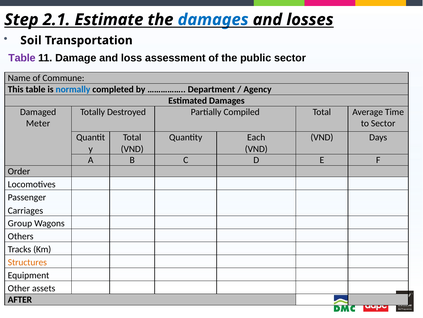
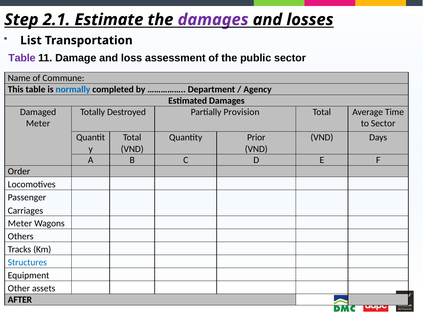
damages colour: blue -> purple (213, 20)
Soil: Soil -> List (31, 40)
Compiled: Compiled -> Provision (242, 112)
Each: Each -> Prior (256, 137)
Group: Group -> Meter (20, 223)
Structures colour: orange -> blue (27, 262)
